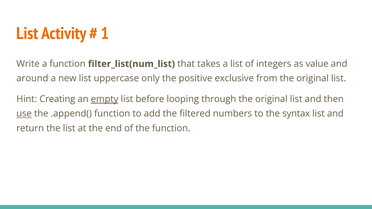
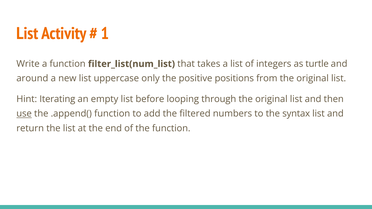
value: value -> turtle (317, 64)
exclusive: exclusive -> positions (234, 79)
Creating: Creating -> Iterating (57, 99)
empty underline: present -> none (105, 99)
